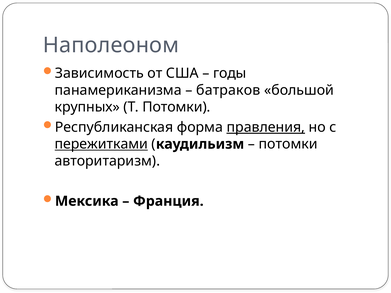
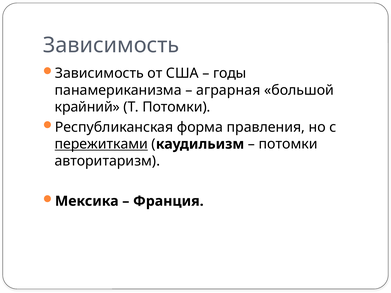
Наполеоном: Наполеоном -> Зависимость (111, 45)
батраков: батраков -> аграрная (228, 90)
крупных: крупных -> крайний (87, 107)
правления underline: present -> none (266, 127)
